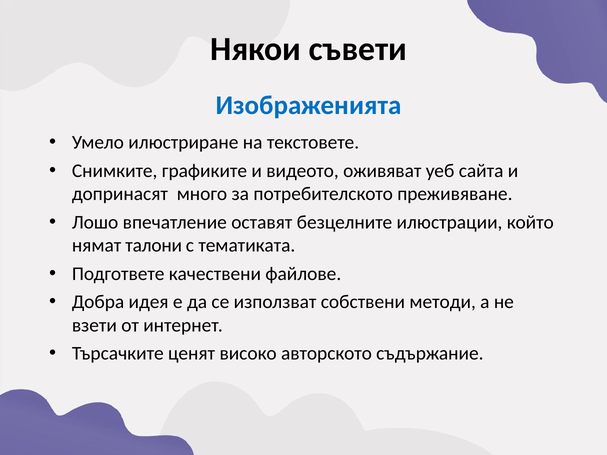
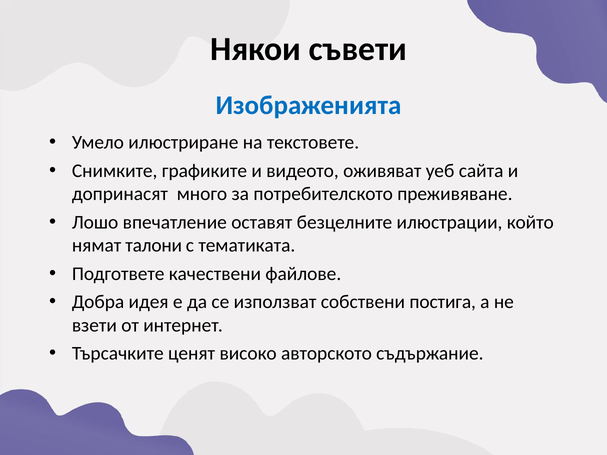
методи: методи -> постига (443, 302)
